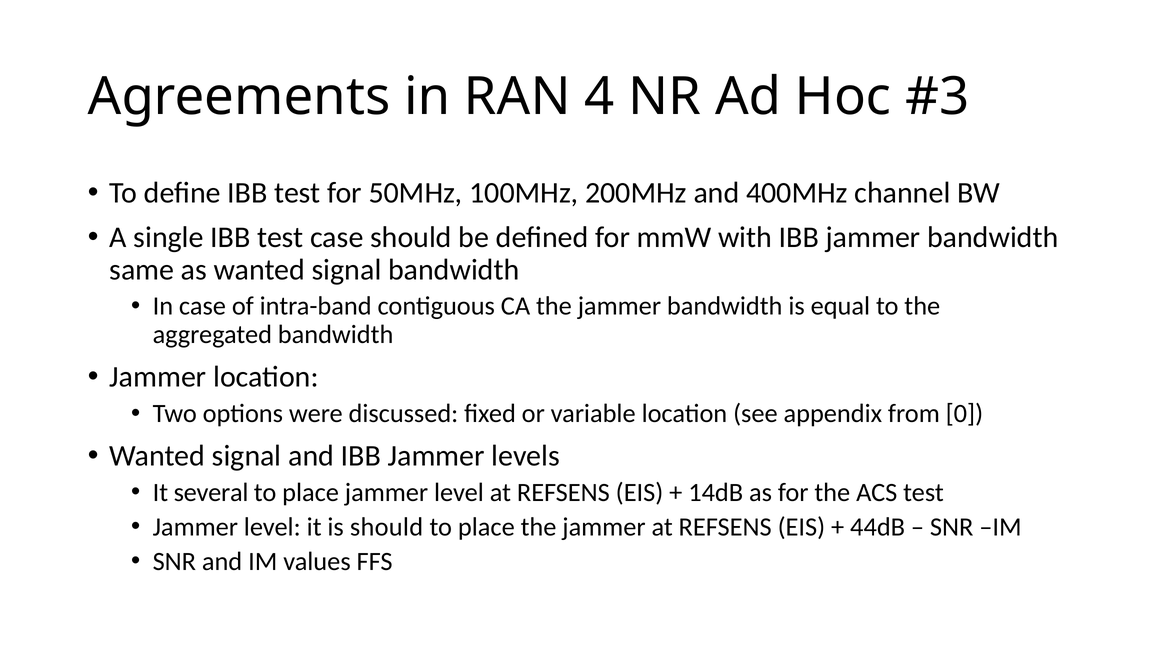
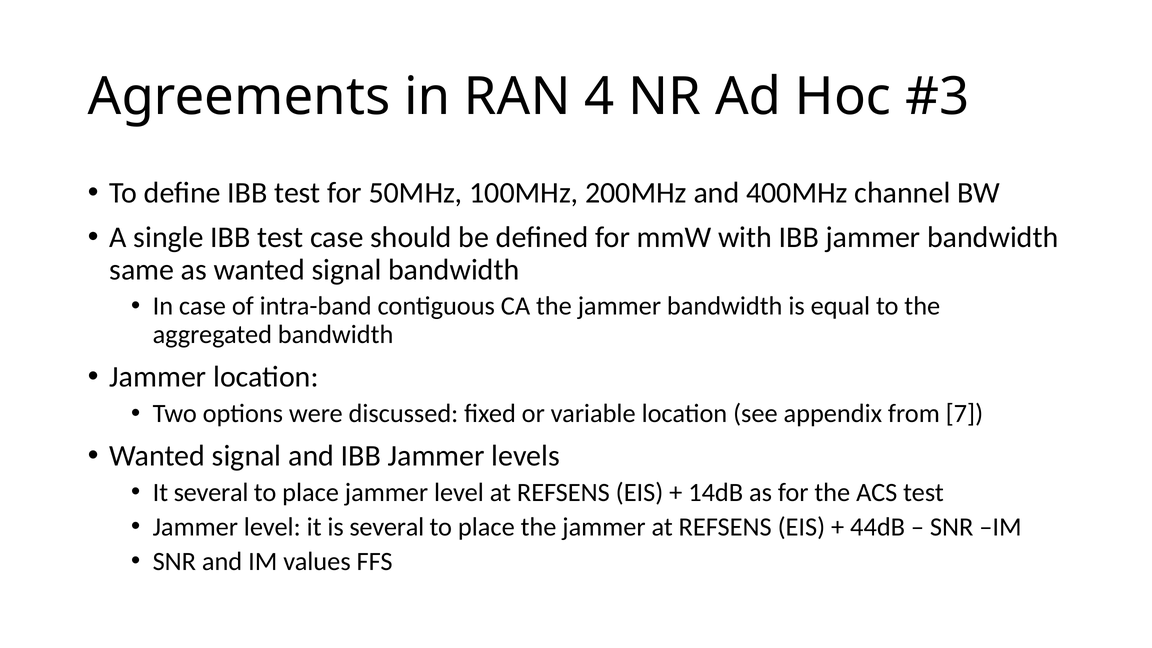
0: 0 -> 7 (964, 413)
is should: should -> several (387, 527)
